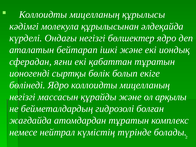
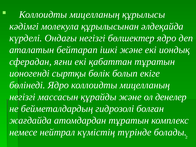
арқылы: арқылы -> денелер (171, 97)
